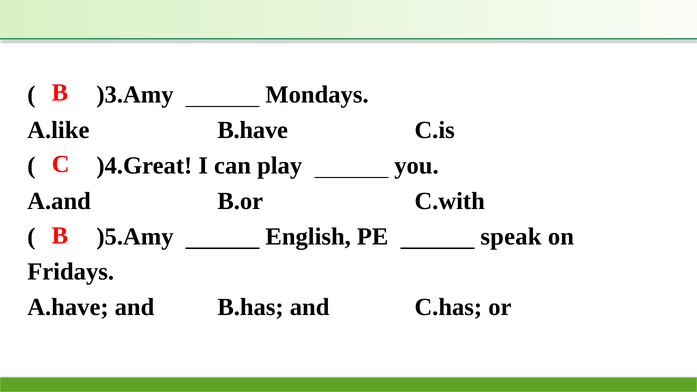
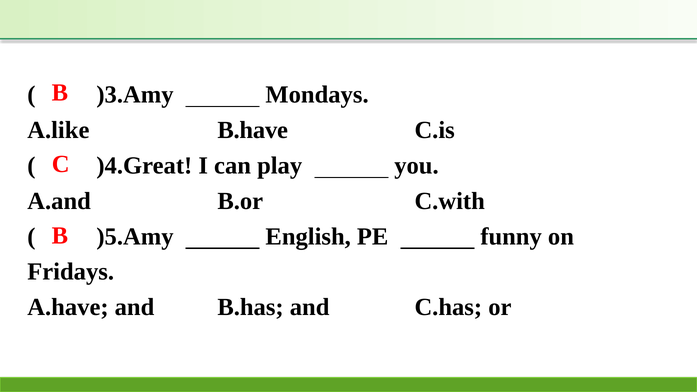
speak: speak -> funny (511, 236)
